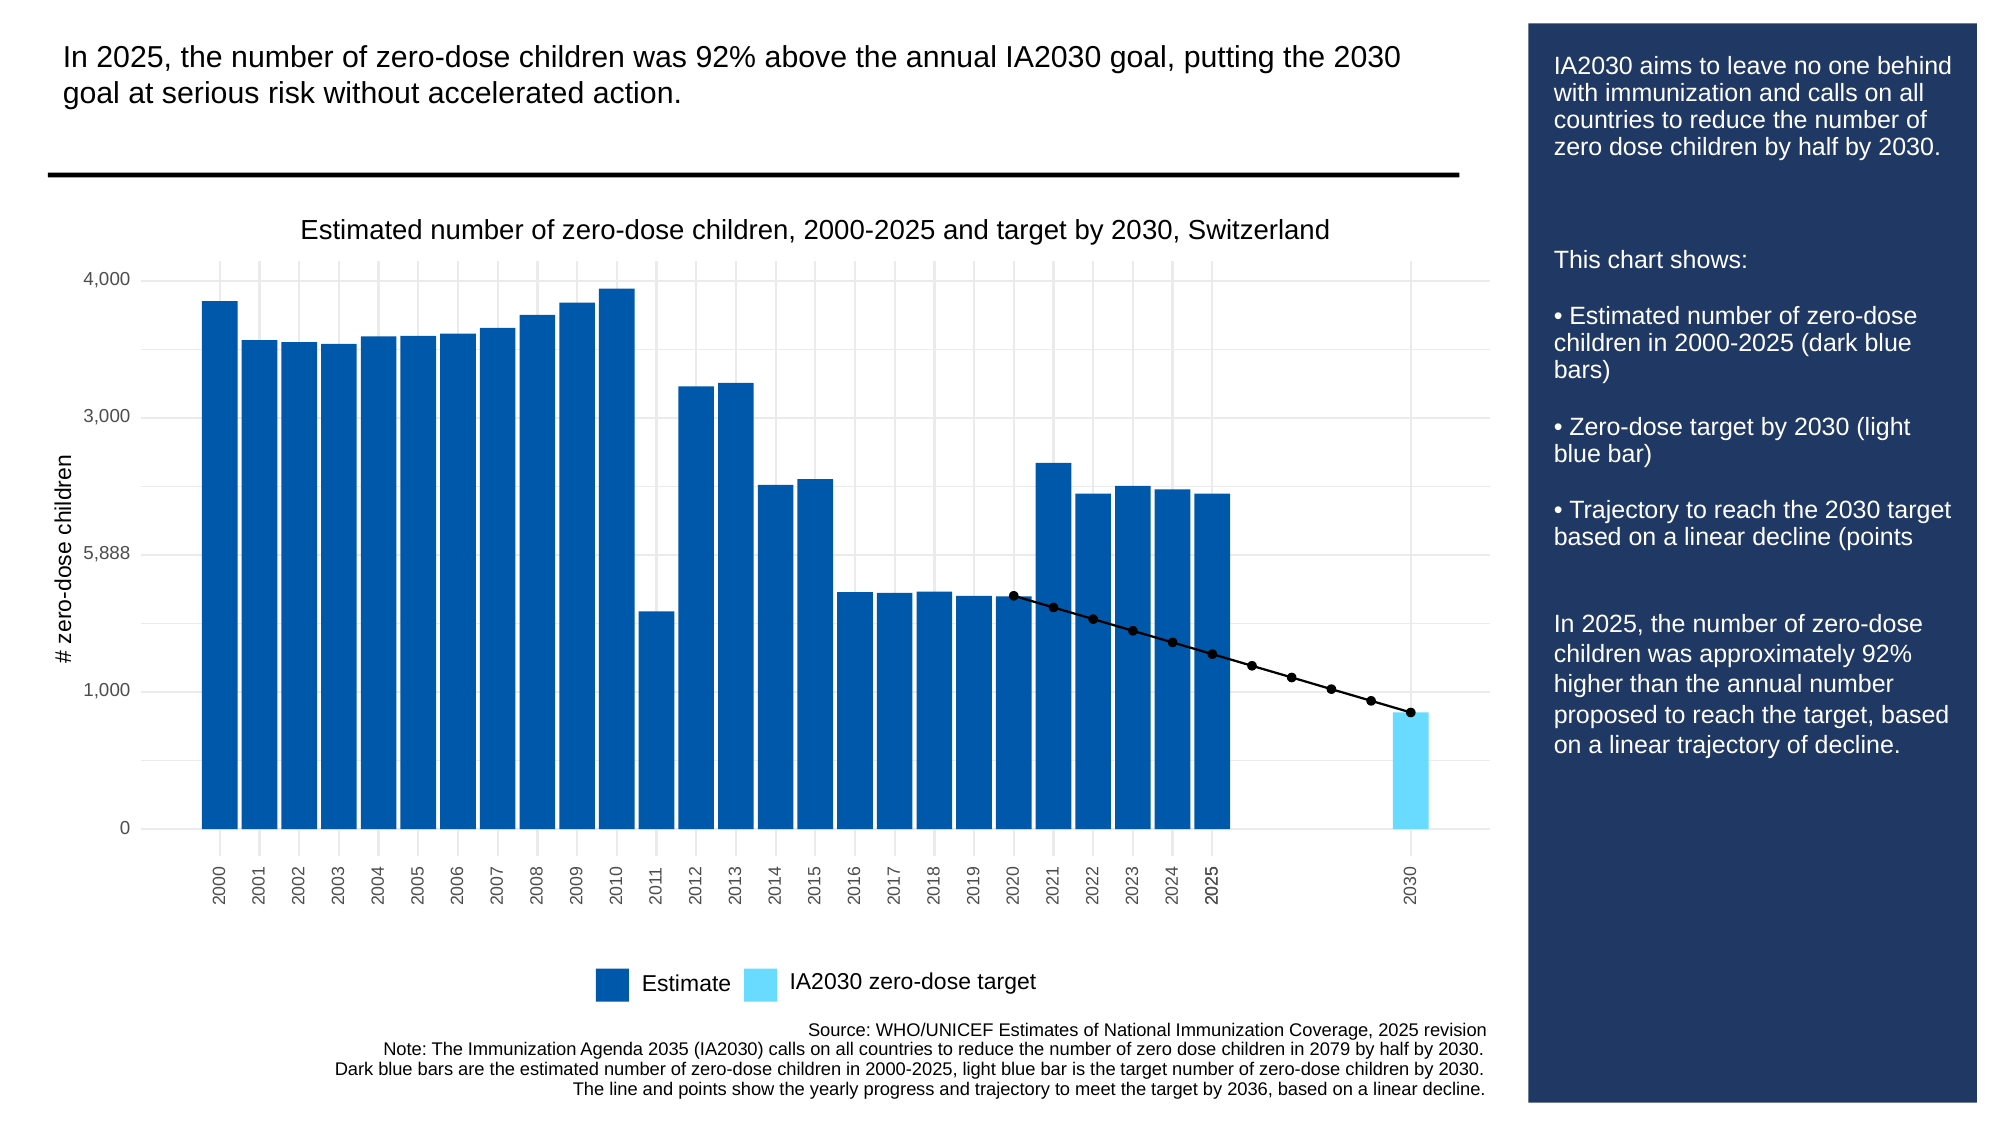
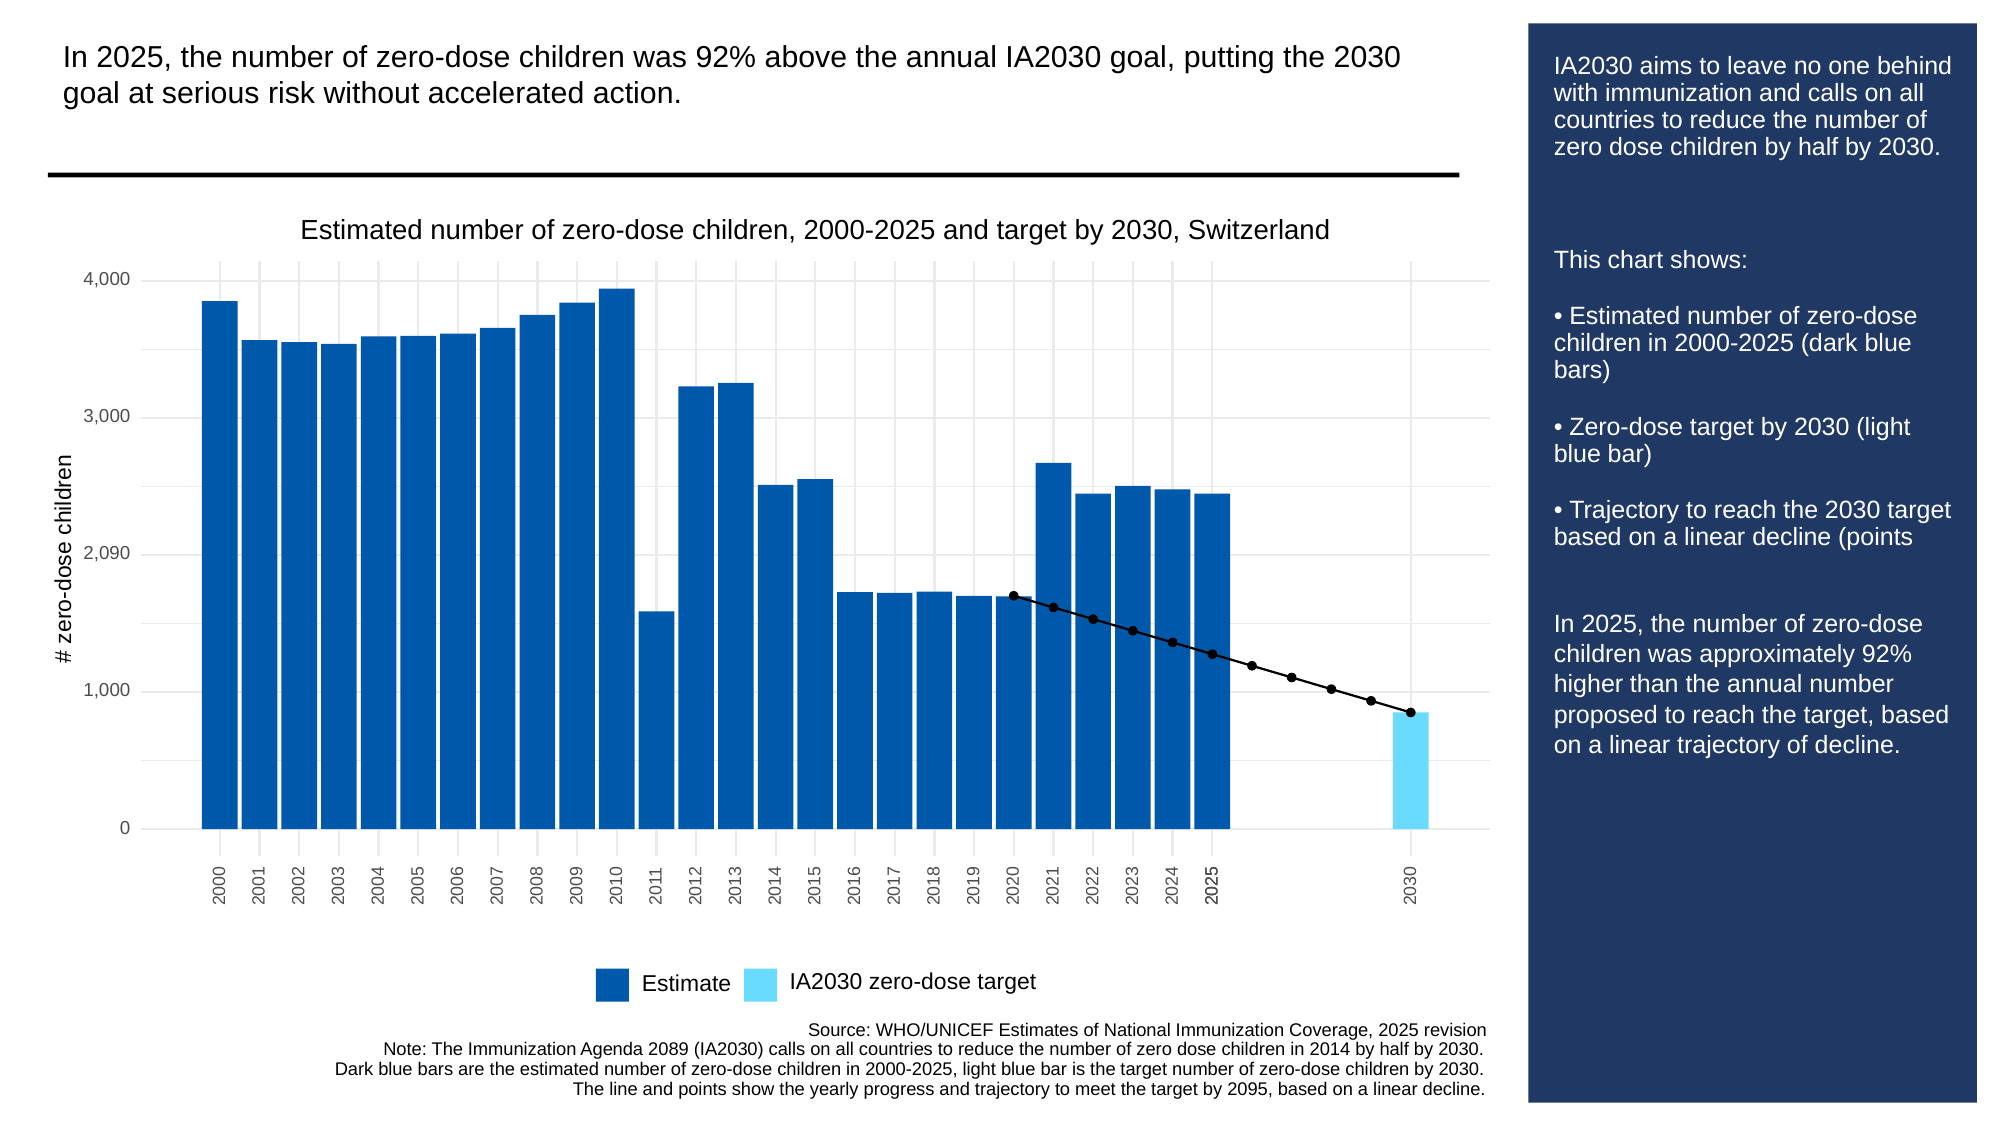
5,888: 5,888 -> 2,090 (107, 553)
2035: 2035 -> 2089 (669, 1050)
2079: 2079 -> 2014 (1330, 1050)
2036: 2036 -> 2095 (1250, 1090)
